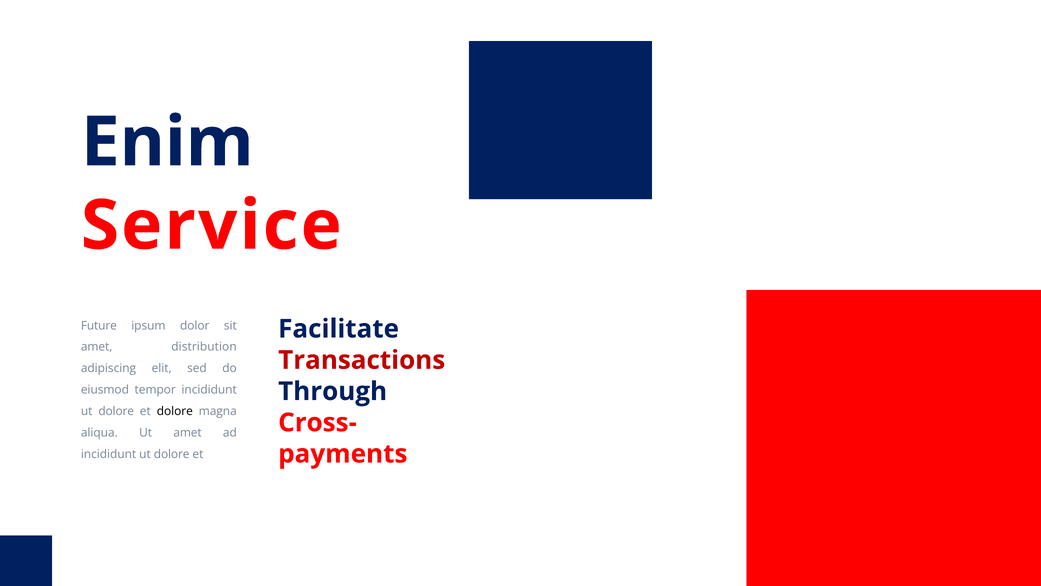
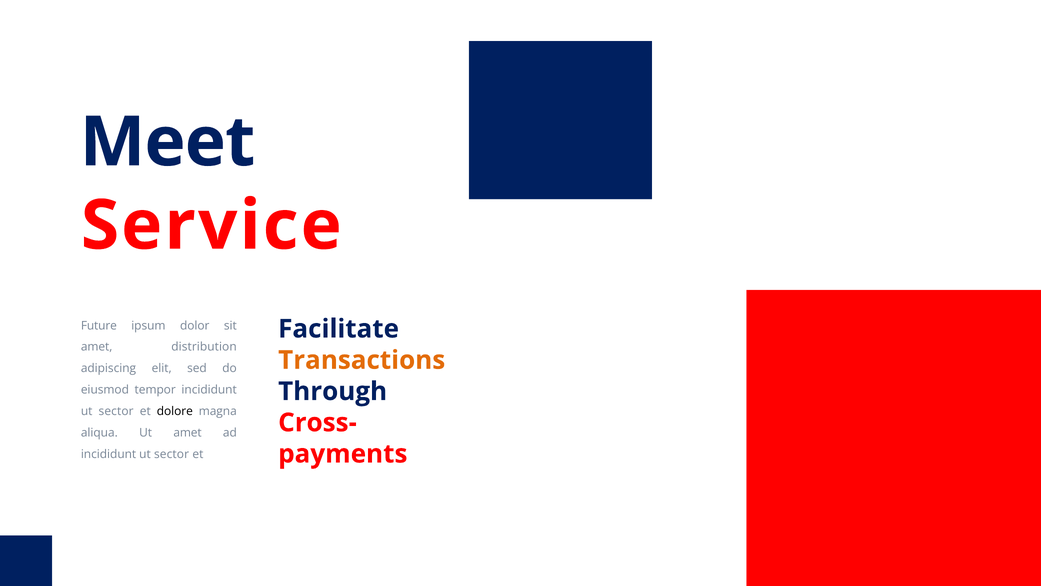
Enim: Enim -> Meet (168, 142)
Transactions colour: red -> orange (362, 360)
dolore: dolore -> sector (116, 411)
dolore: dolore -> sector (172, 454)
